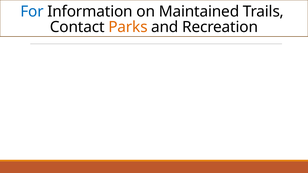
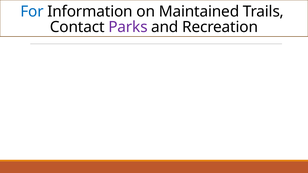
Parks colour: orange -> purple (128, 27)
